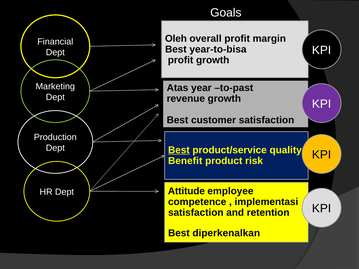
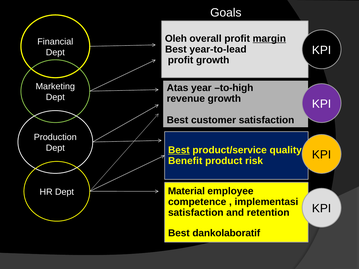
margin underline: none -> present (269, 39)
year-to-bisa: year-to-bisa -> year-to-lead (218, 49)
to-past: to-past -> to-high (234, 88)
Attitude: Attitude -> Material (186, 191)
diperkenalkan: diperkenalkan -> dankolaboratif (226, 233)
